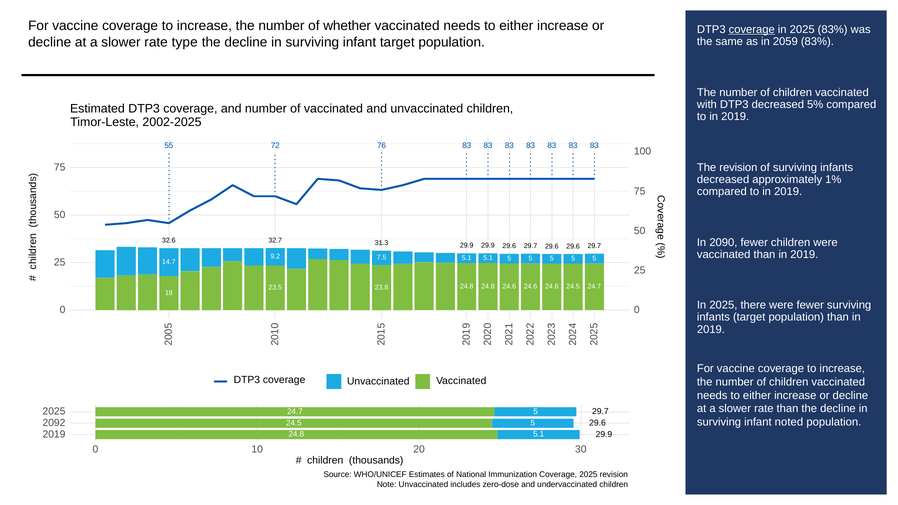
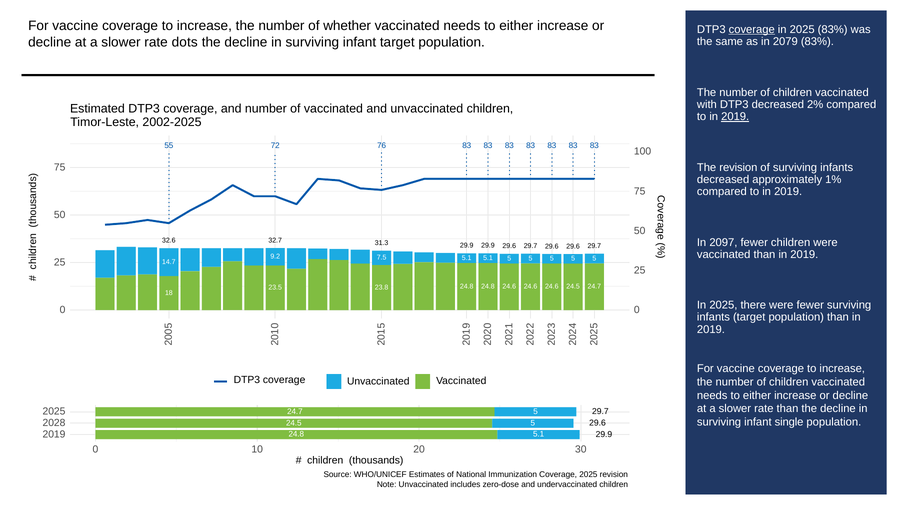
type: type -> dots (185, 42)
2059: 2059 -> 2079 (785, 42)
5%: 5% -> 2% (815, 105)
2019 underline: none -> present (735, 117)
2090: 2090 -> 2097 (723, 242)
noted: noted -> single (789, 422)
2092: 2092 -> 2028 (54, 423)
